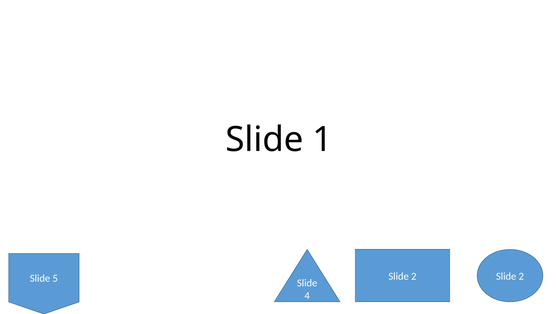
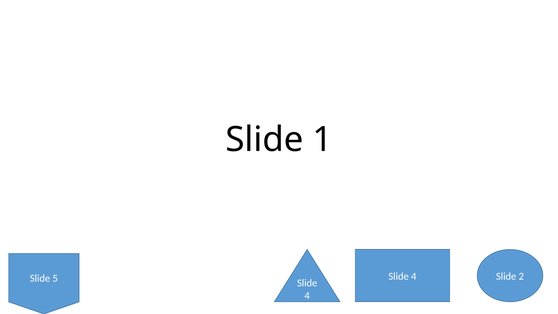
2: 2 -> 4 (414, 276)
